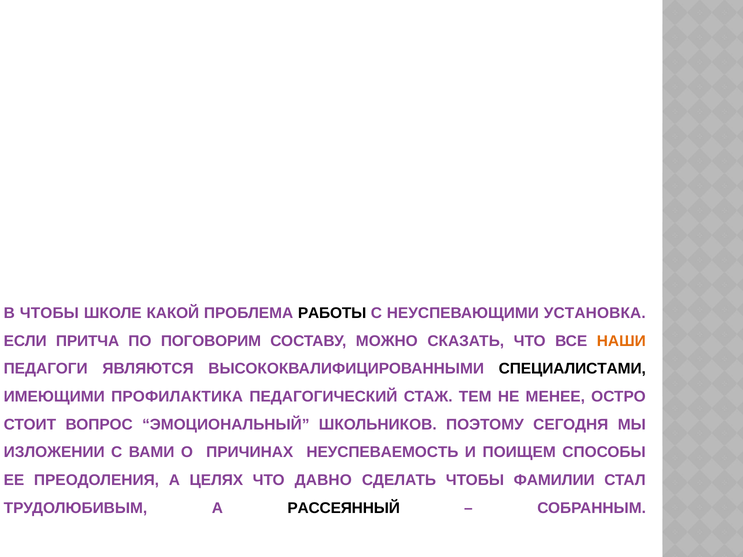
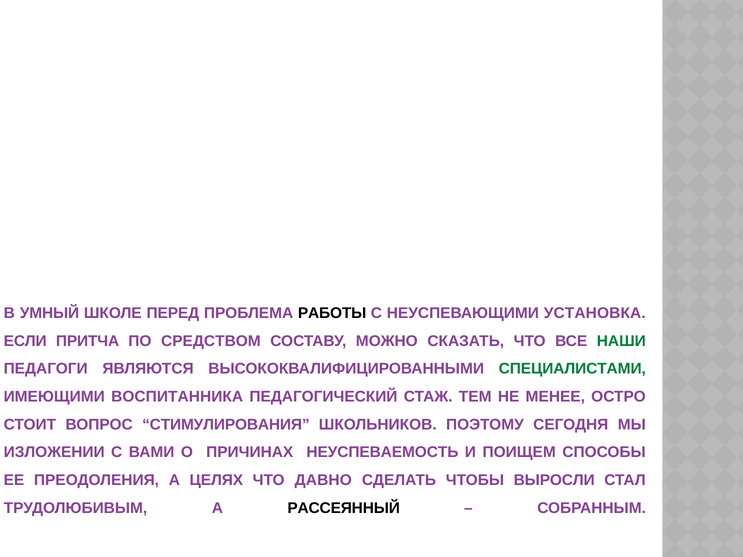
В ЧТОБЫ: ЧТОБЫ -> УМНЫЙ (49, 313)
КАКОЙ: КАКОЙ -> ПЕРЕД (173, 313)
ПОГОВОРИМ: ПОГОВОРИМ -> СРЕДСТВОМ (211, 341)
НАШИ colour: orange -> green (621, 341)
СПЕЦИАЛИСТАМИ colour: black -> green (572, 369)
ПРОФИЛАКТИКА: ПРОФИЛАКТИКА -> ВОСПИТАННИКА (177, 397)
ЭМОЦИОНАЛЬНЫЙ: ЭМОЦИОНАЛЬНЫЙ -> СТИМУЛИРОВАНИЯ (226, 425)
ФАМИЛИИ: ФАМИЛИИ -> ВЫРОСЛИ (554, 480)
